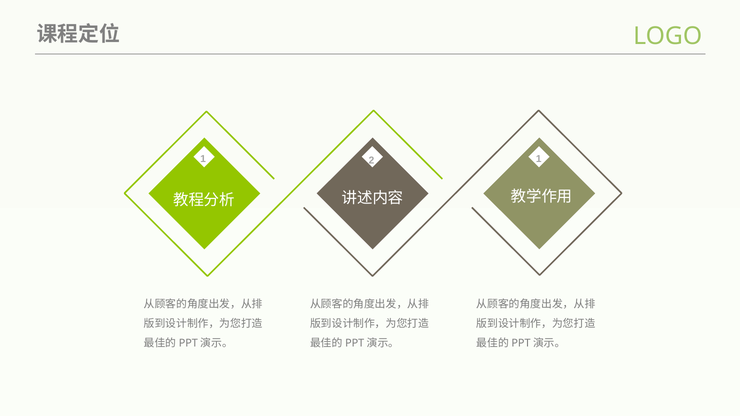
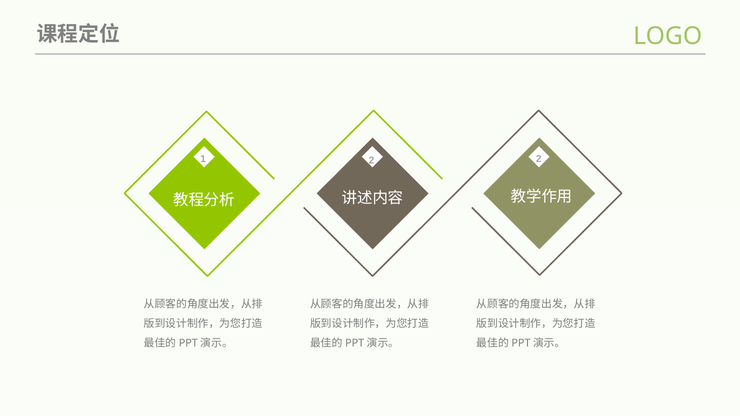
2 1: 1 -> 2 (539, 159)
